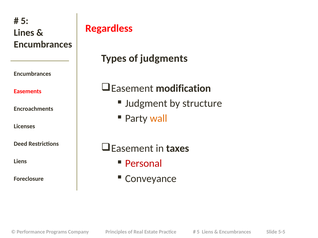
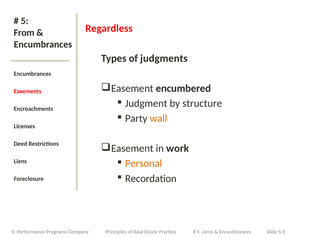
Lines: Lines -> From (24, 33)
modification: modification -> encumbered (183, 89)
taxes: taxes -> work (178, 149)
Personal colour: red -> orange (144, 164)
Conveyance: Conveyance -> Recordation (151, 179)
